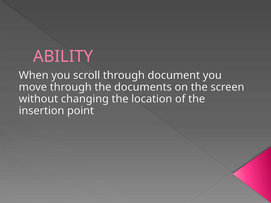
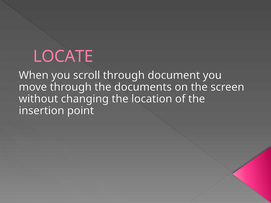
ABILITY: ABILITY -> LOCATE (63, 56)
